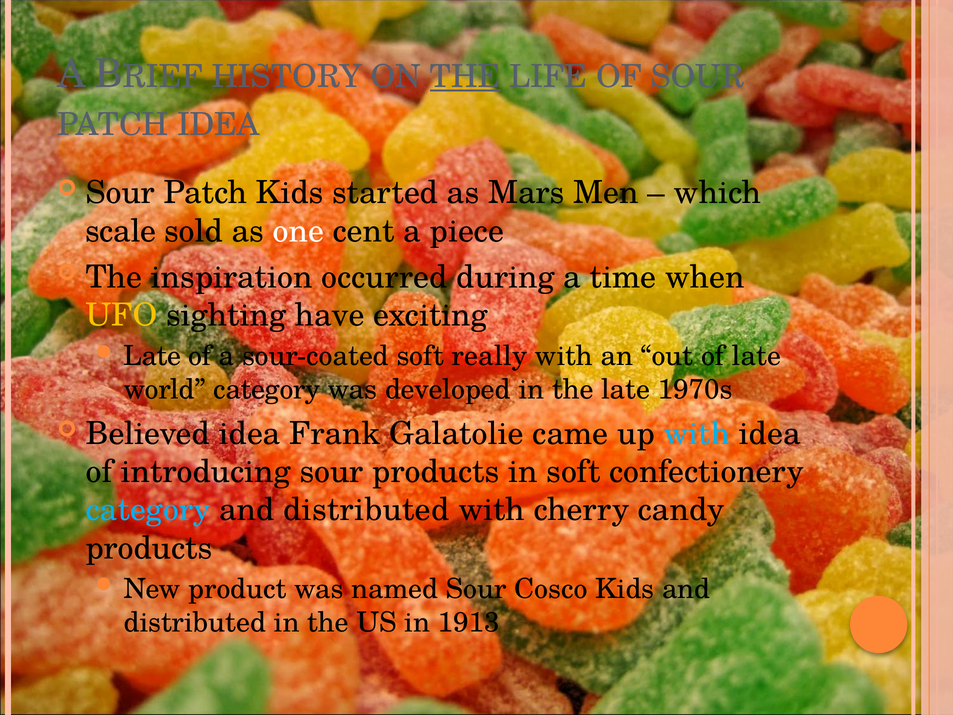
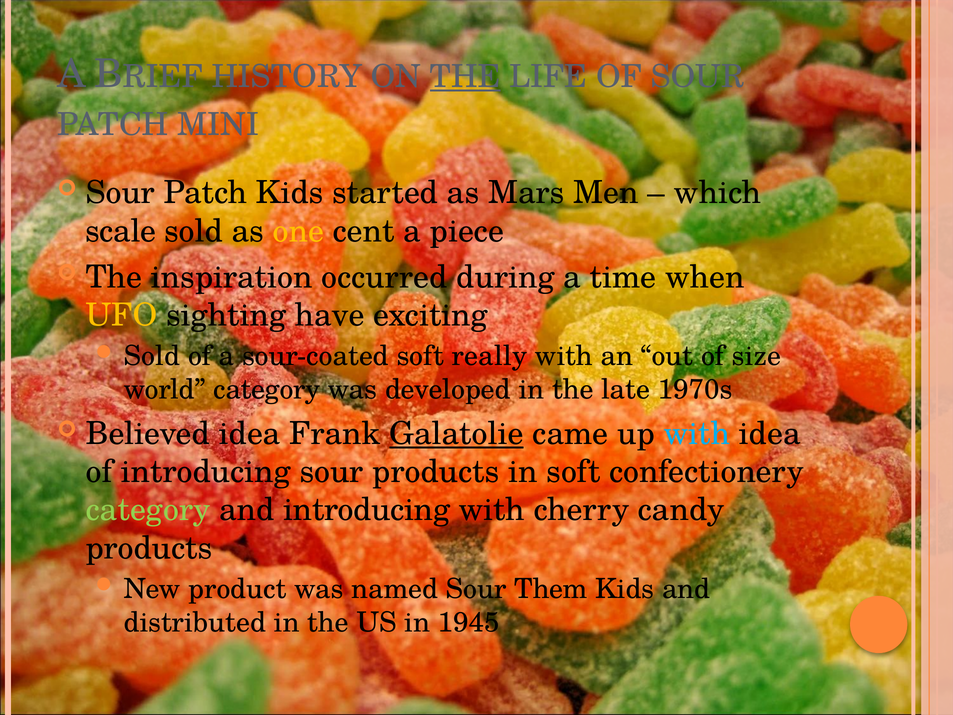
PATCH IDEA: IDEA -> MINI (218, 125)
one colour: white -> yellow (298, 231)
Late: Late -> Sold (152, 356)
of late: late -> size (756, 356)
Galatolie underline: none -> present (457, 433)
category colour: light blue -> light green (148, 510)
distributed: distributed -> introducing (367, 510)
Cosco: Cosco -> Them (551, 589)
1913: 1913 -> 1945 (469, 622)
